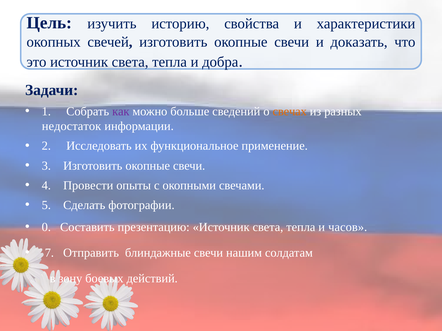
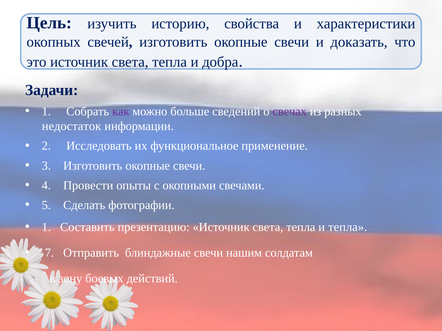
свечах colour: orange -> purple (290, 112)
0: 0 -> 1 (46, 227)
и часов: часов -> тепла (348, 227)
